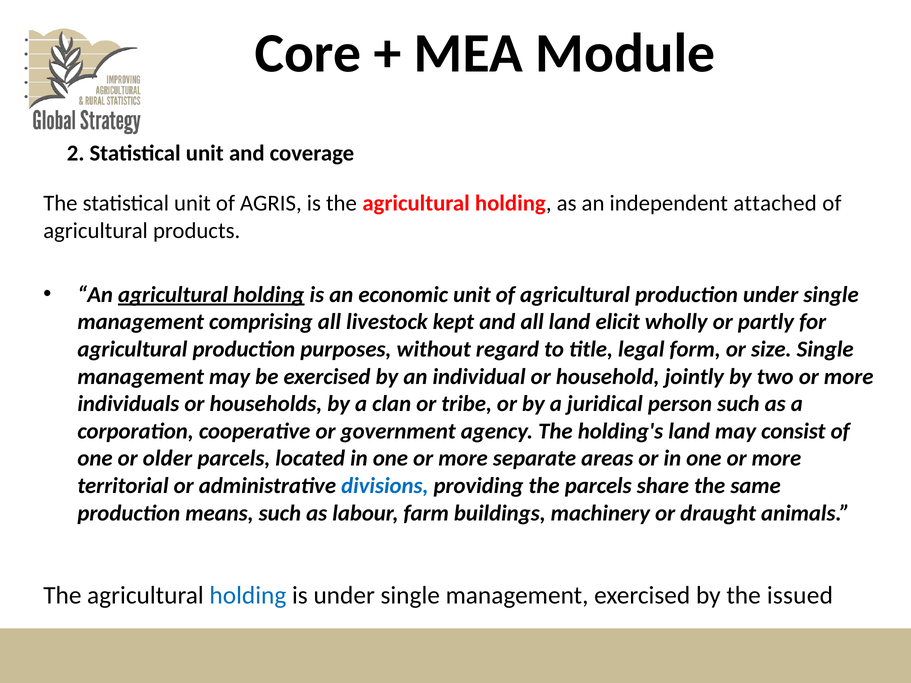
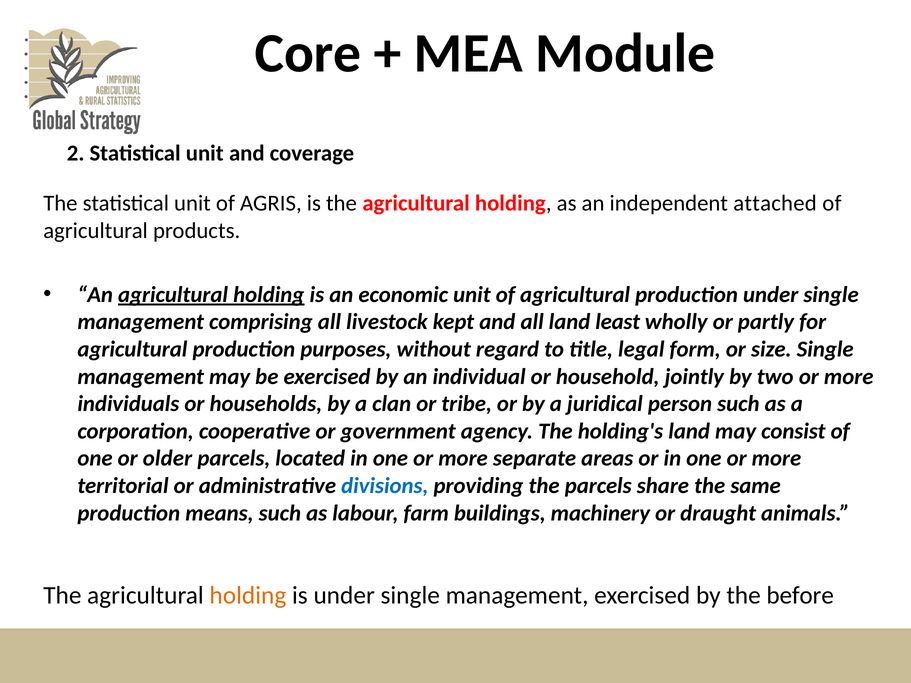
elicit: elicit -> least (618, 322)
holding colour: blue -> orange (248, 595)
issued: issued -> before (800, 595)
